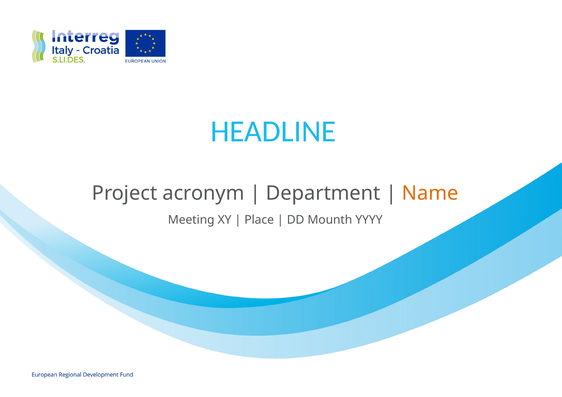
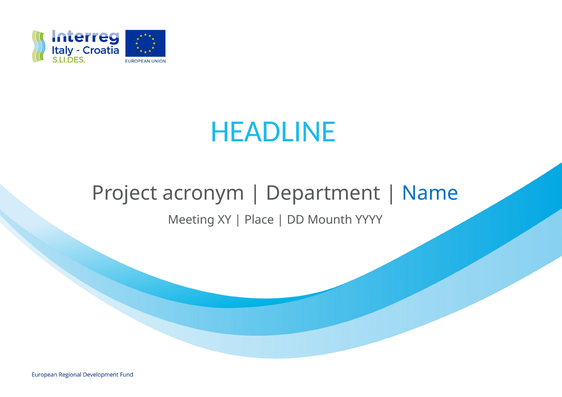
Name colour: orange -> blue (430, 193)
